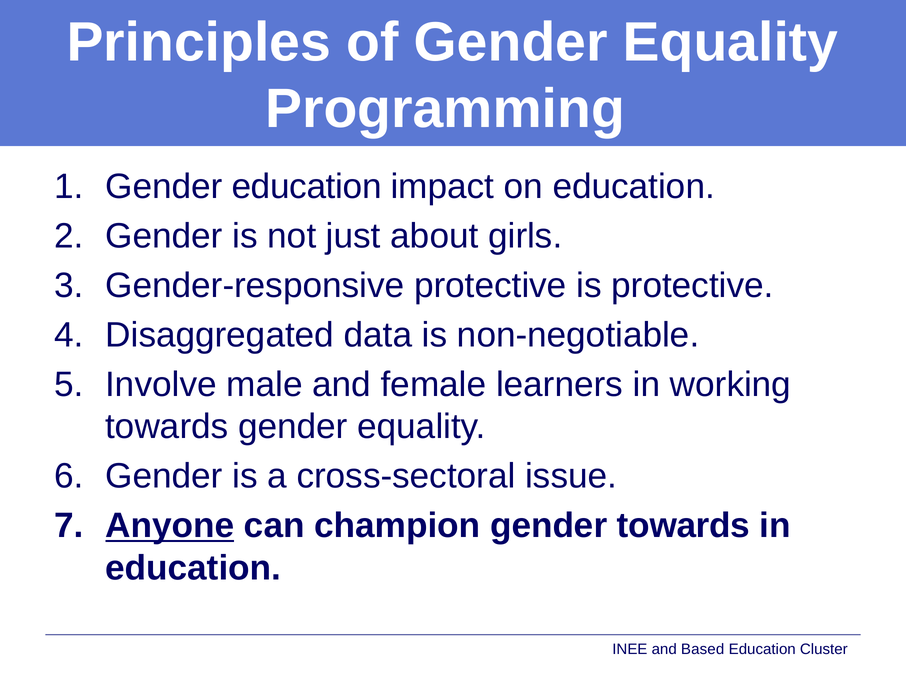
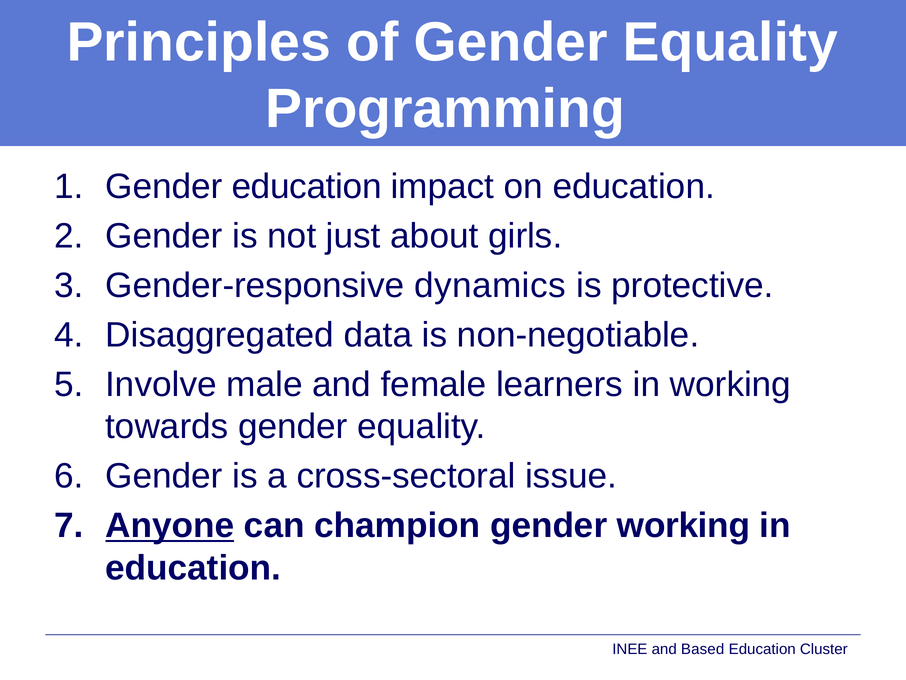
Gender-responsive protective: protective -> dynamics (490, 285)
gender towards: towards -> working (684, 525)
